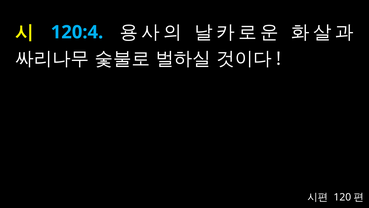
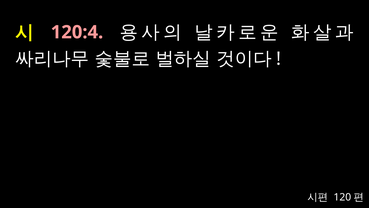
120:4 colour: light blue -> pink (77, 32)
